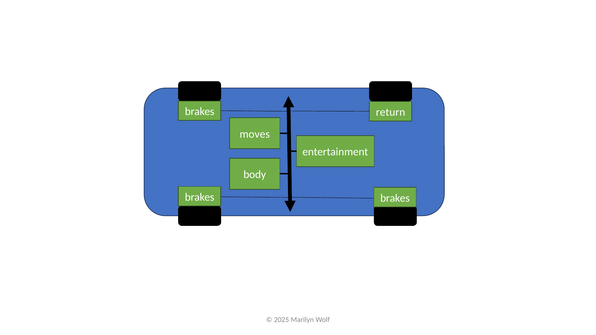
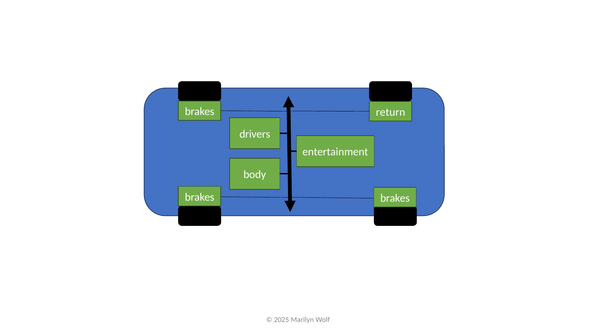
moves: moves -> drivers (255, 134)
